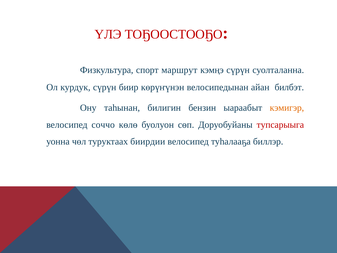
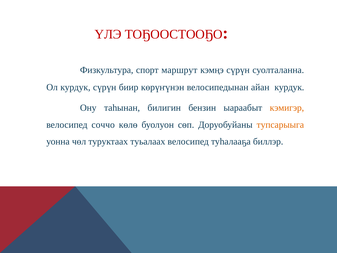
айан билбэт: билбэт -> курдук (289, 87)
тупсарыыга colour: red -> orange (280, 125)
биирдии: биирдии -> туьалаах (148, 141)
